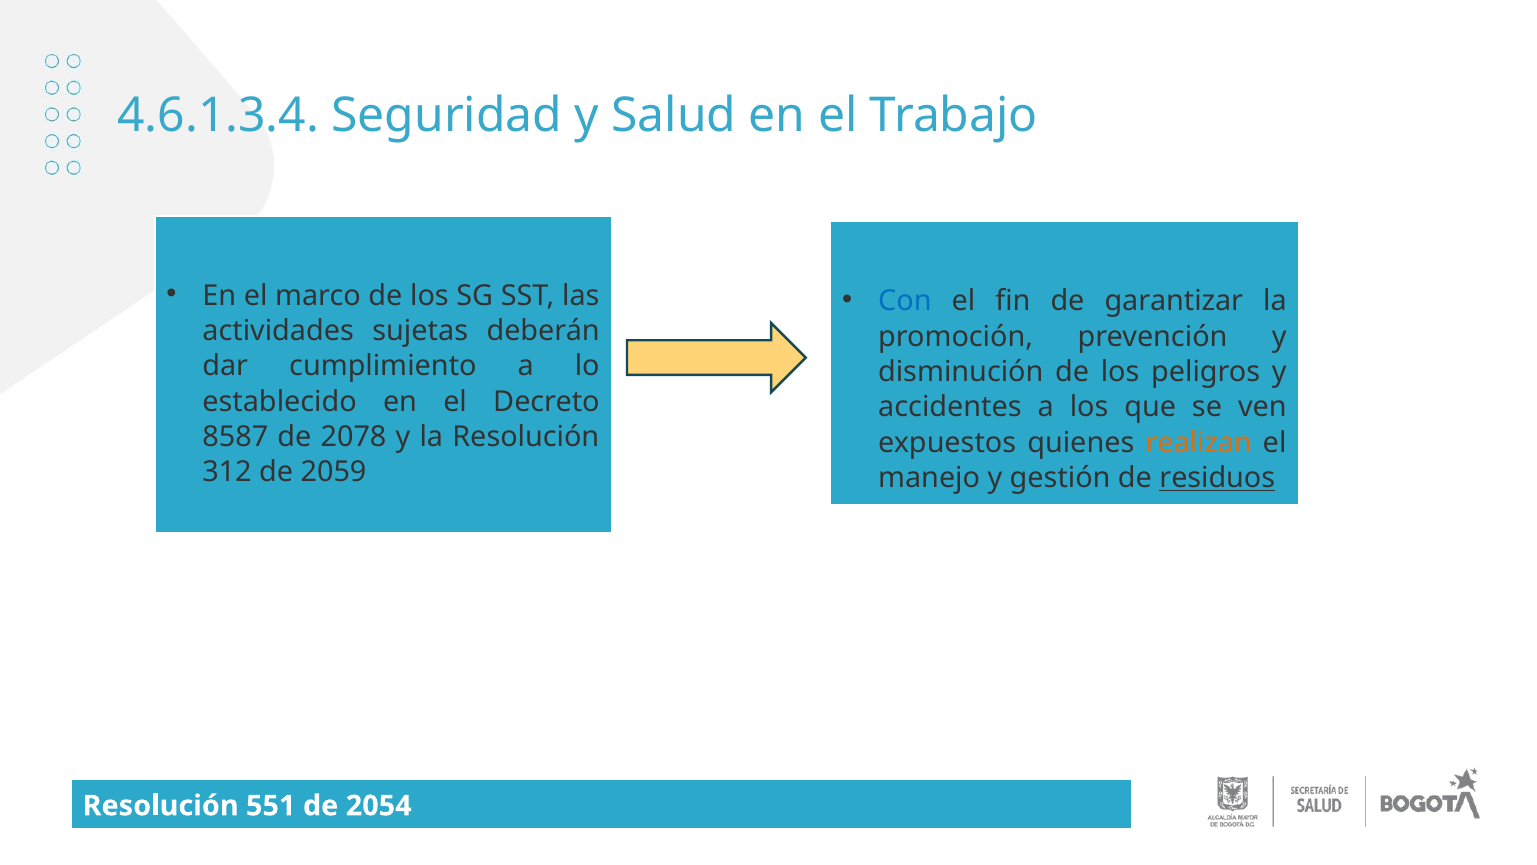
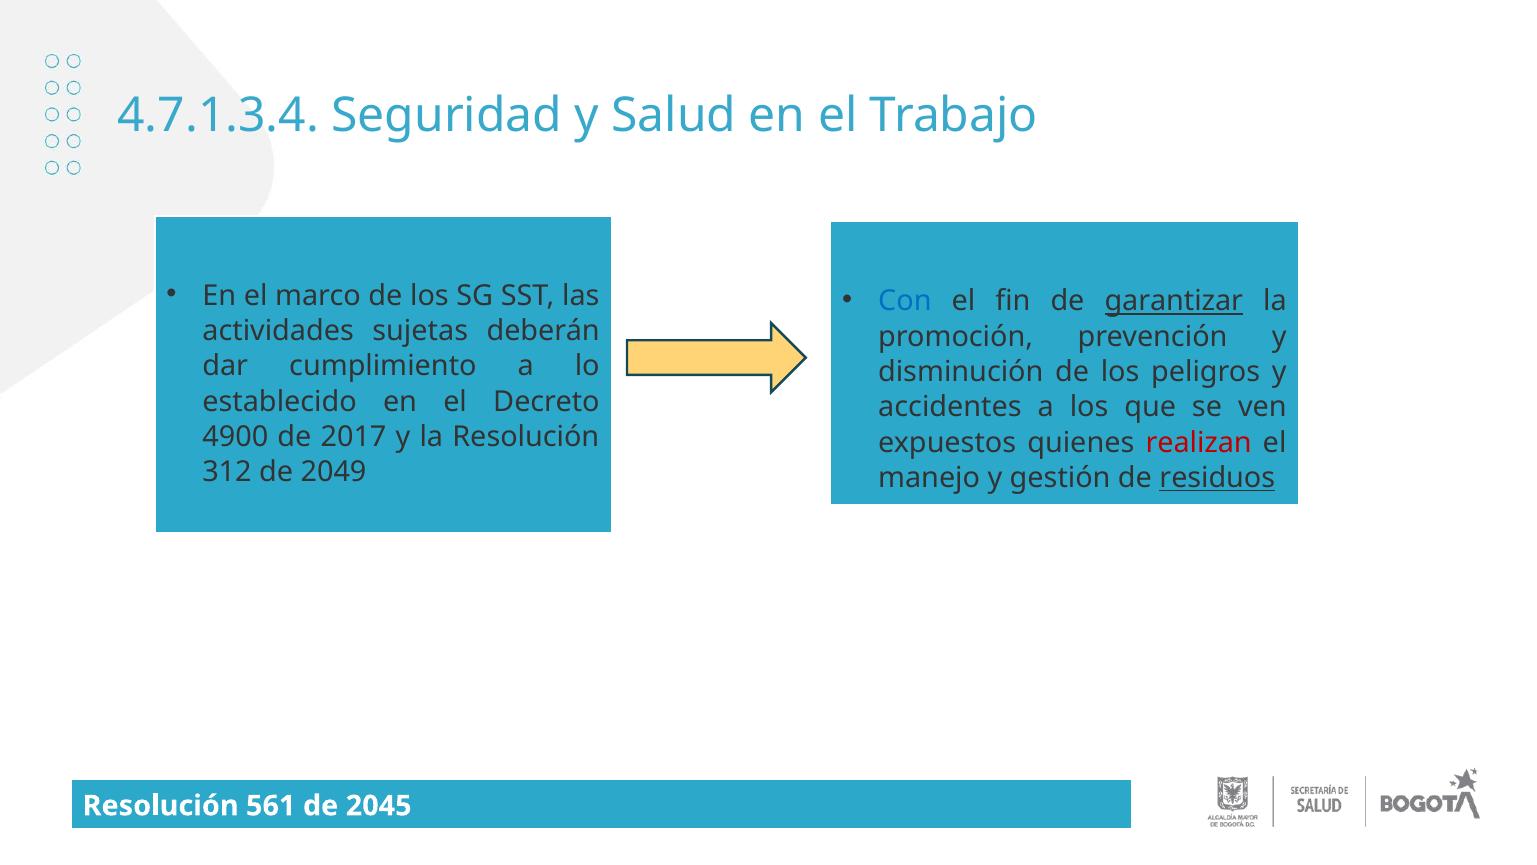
4.6.1.3.4: 4.6.1.3.4 -> 4.7.1.3.4 (218, 116)
garantizar underline: none -> present (1174, 301)
8587: 8587 -> 4900 (235, 437)
2078: 2078 -> 2017 (354, 437)
realizan colour: orange -> red (1199, 442)
2059: 2059 -> 2049 (334, 472)
551: 551 -> 561 (271, 805)
2054: 2054 -> 2045 (379, 805)
